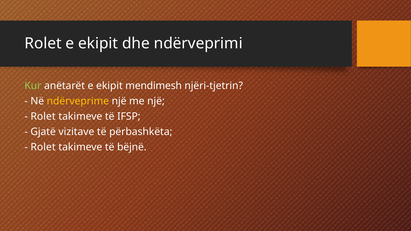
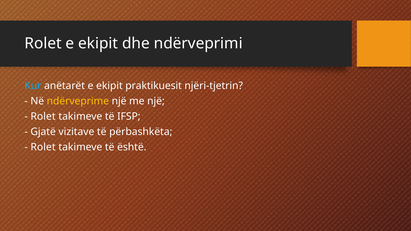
Kur colour: light green -> light blue (33, 86)
mendimesh: mendimesh -> praktikuesit (154, 86)
bëjnë: bëjnë -> është (132, 147)
